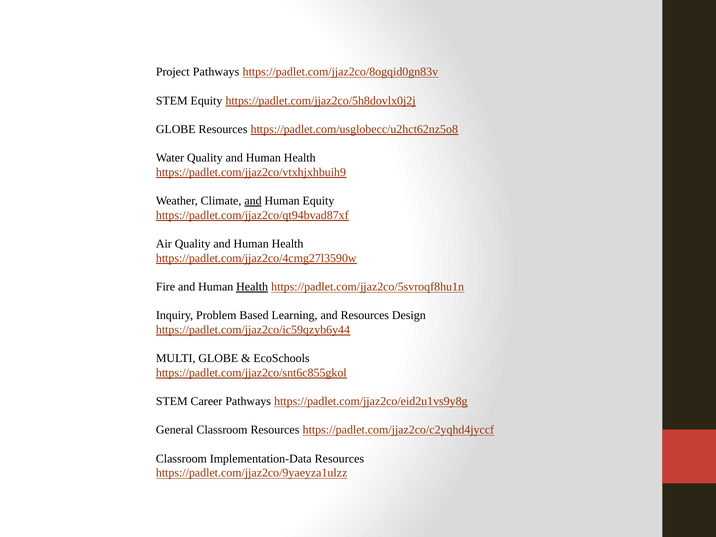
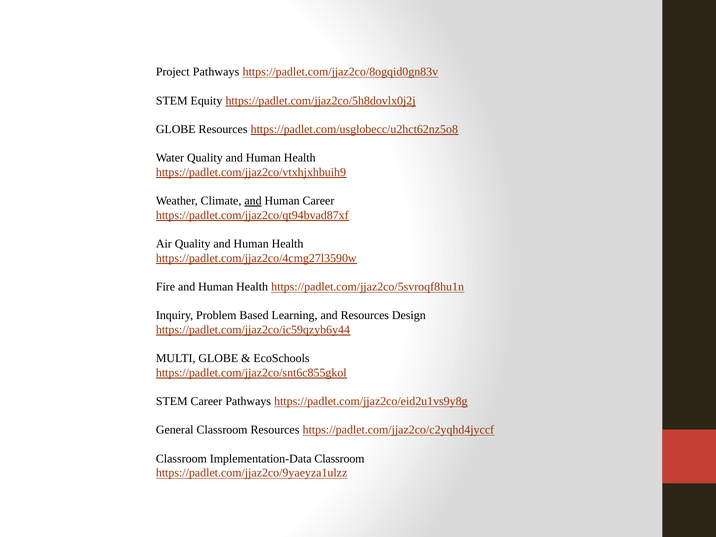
Human Equity: Equity -> Career (318, 201)
Health underline: present -> none (252, 287)
Implementation-Data Resources: Resources -> Classroom (339, 459)
